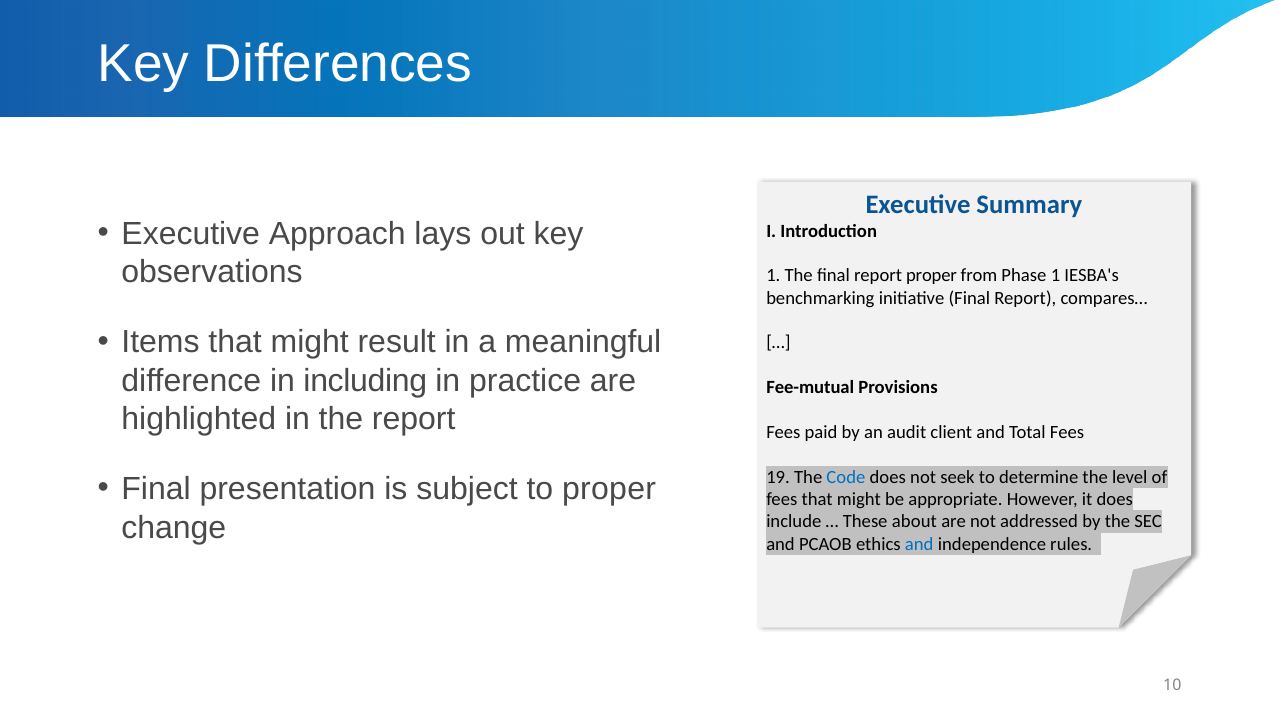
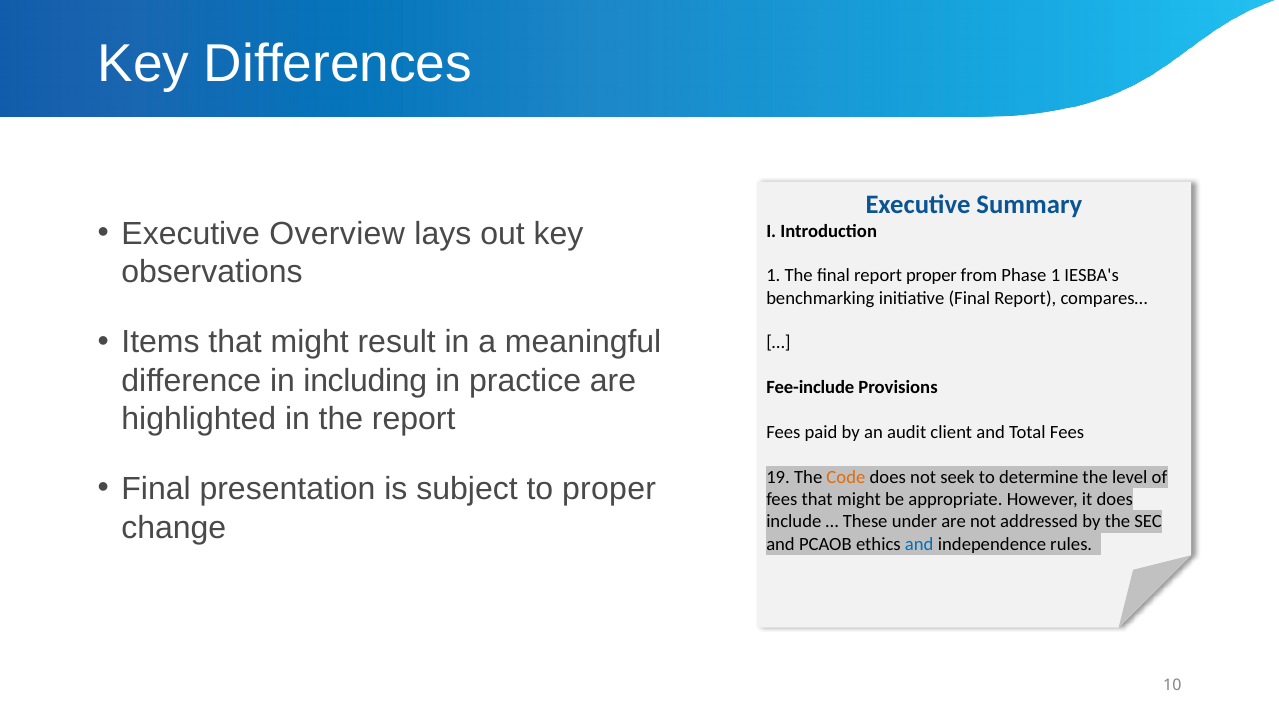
Approach: Approach -> Overview (337, 234)
Fee-mutual: Fee-mutual -> Fee-include (810, 388)
Code colour: blue -> orange (846, 477)
about: about -> under (914, 522)
